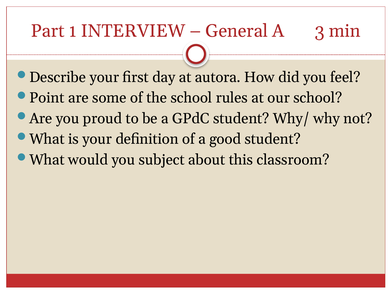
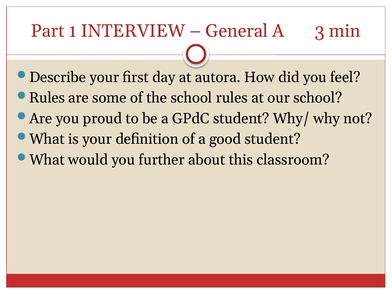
Point: Point -> Rules (47, 98)
subject: subject -> further (162, 160)
